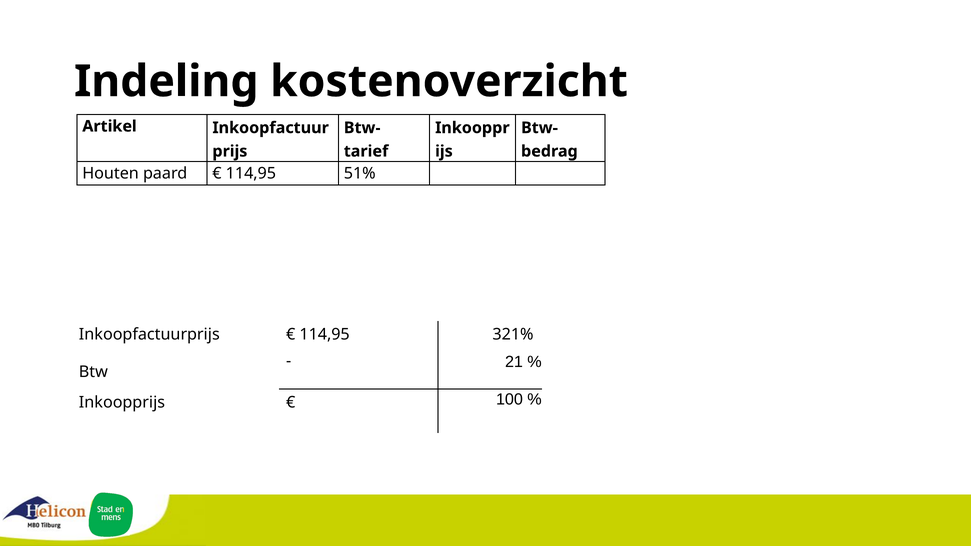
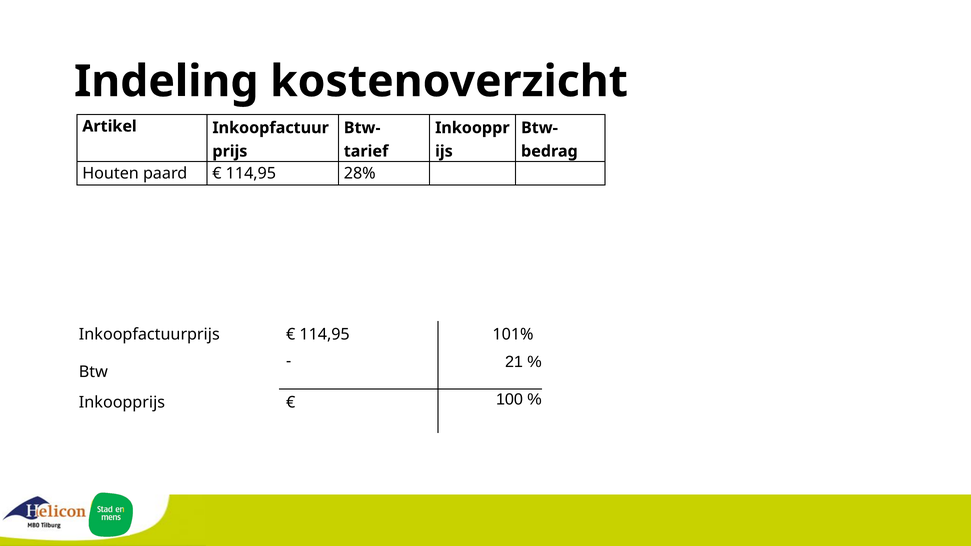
51%: 51% -> 28% (360, 173)
321%: 321% -> 101% (513, 335)
